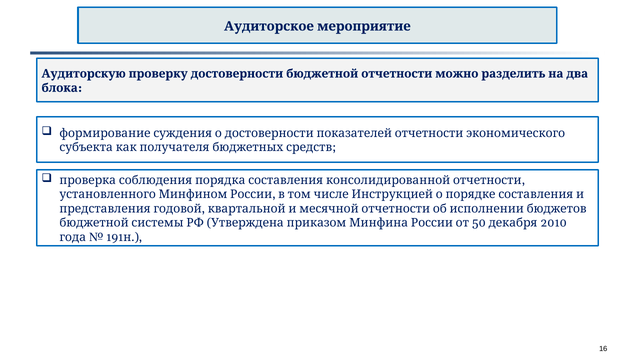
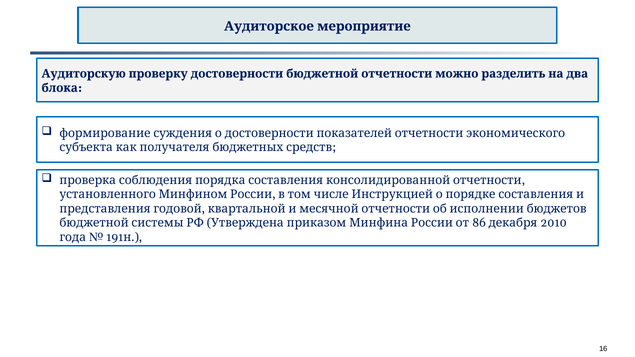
50: 50 -> 86 (479, 223)
